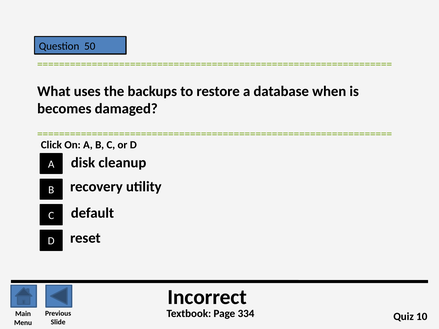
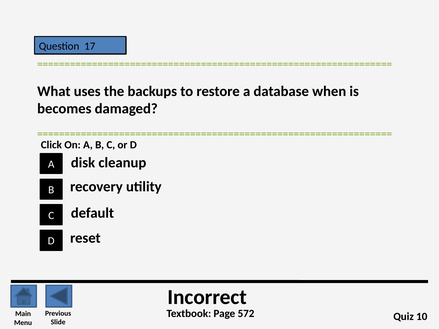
50: 50 -> 17 (90, 46)
334: 334 -> 572 (246, 314)
